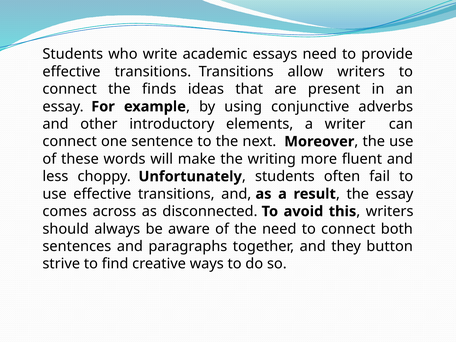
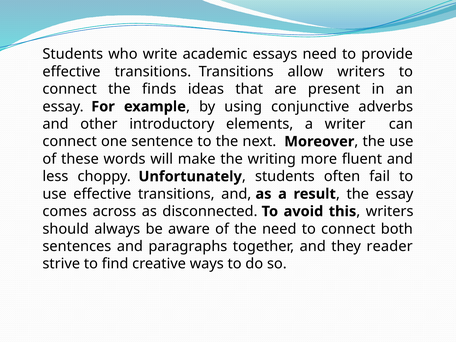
button: button -> reader (390, 246)
